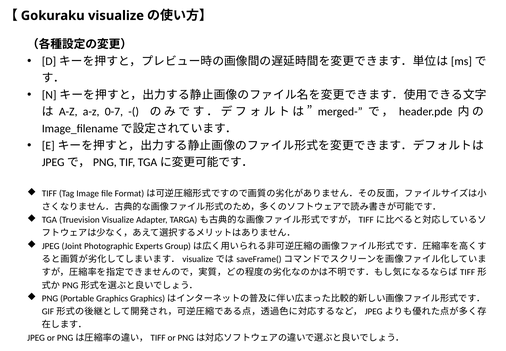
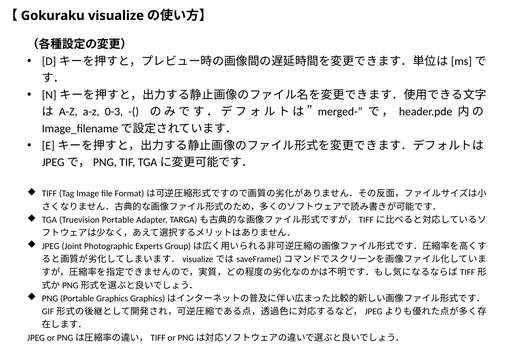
0-7: 0-7 -> 0-3 (114, 112)
Truevision Visualize: Visualize -> Portable (118, 219)
